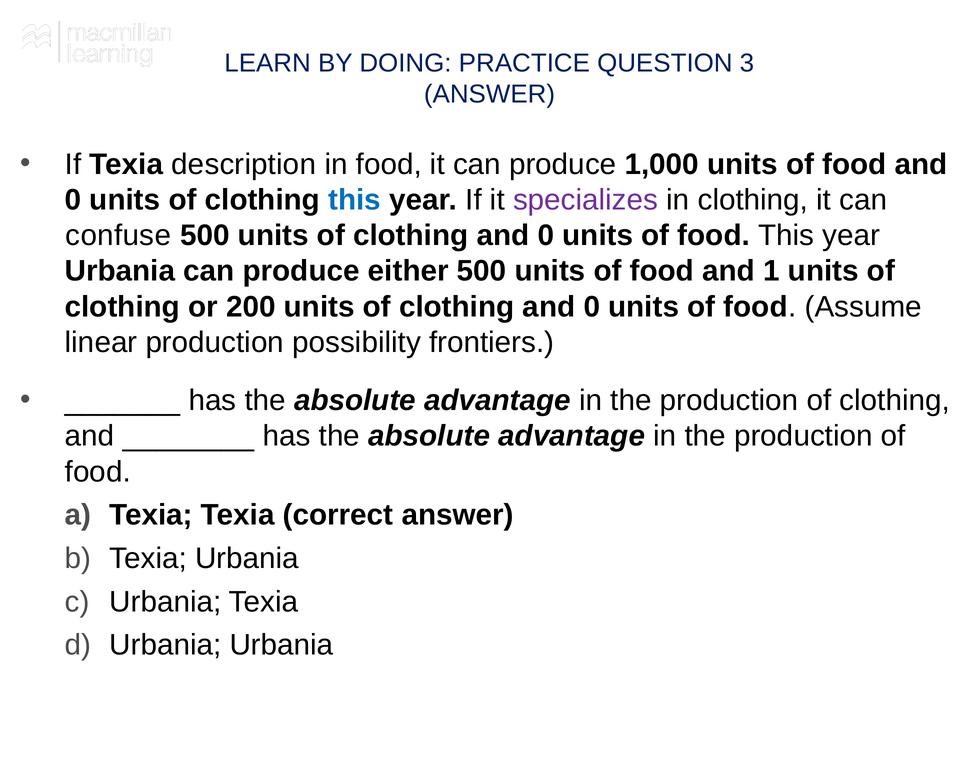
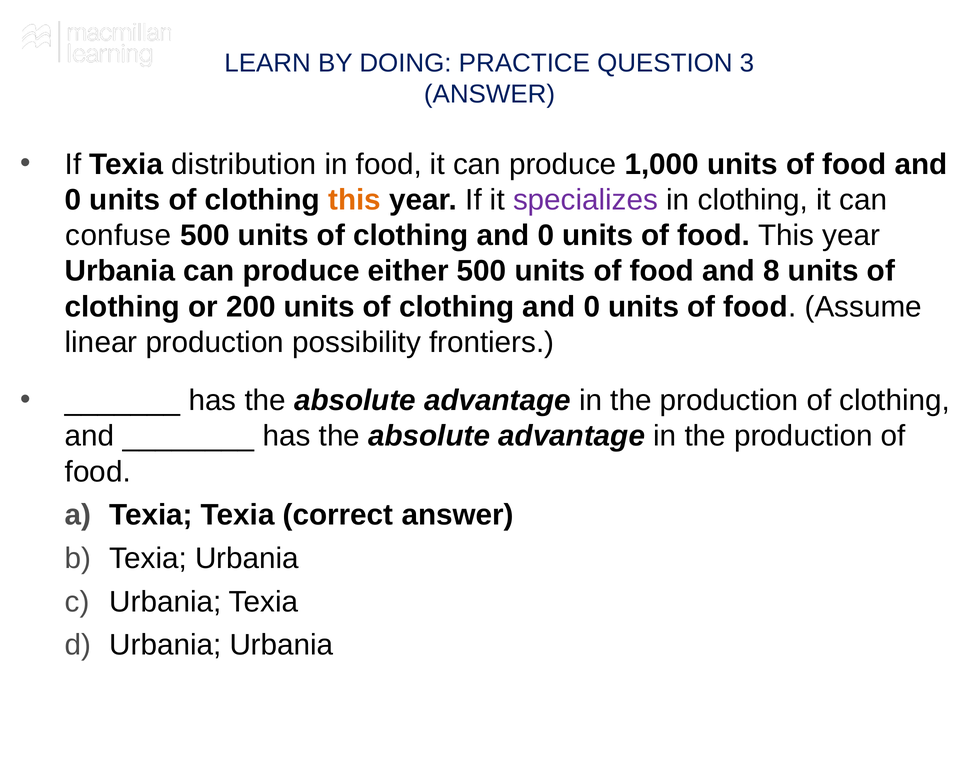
description: description -> distribution (244, 164)
this colour: blue -> orange (355, 200)
1: 1 -> 8 (771, 271)
